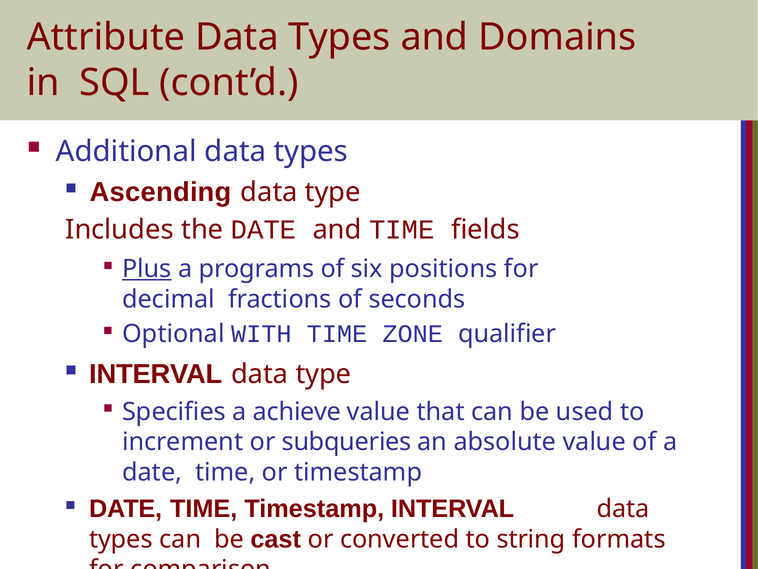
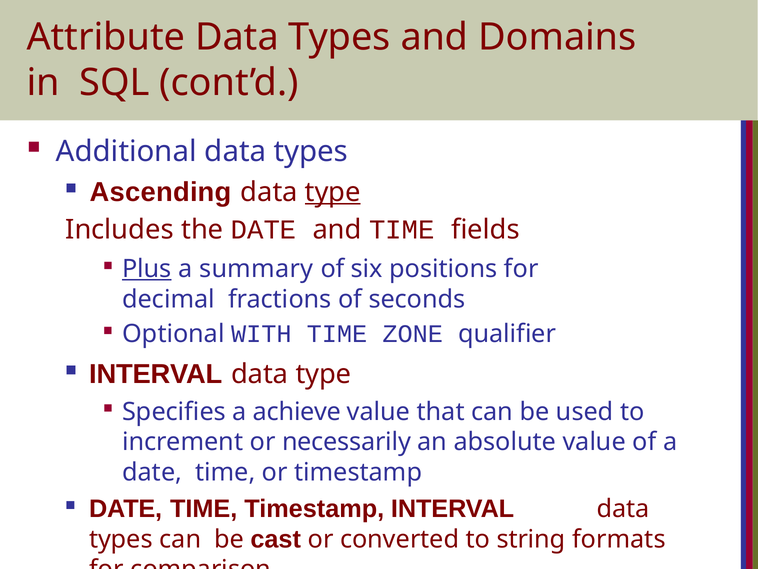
type underline: none -> present (333, 192)
programs: programs -> summary (256, 269)
subqueries: subqueries -> necessarily (346, 442)
